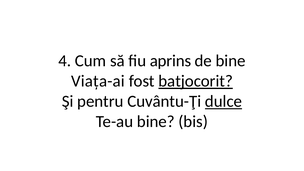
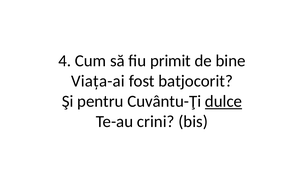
aprins: aprins -> primit (170, 61)
batjocorit underline: present -> none (196, 81)
Te-au bine: bine -> crini (156, 122)
